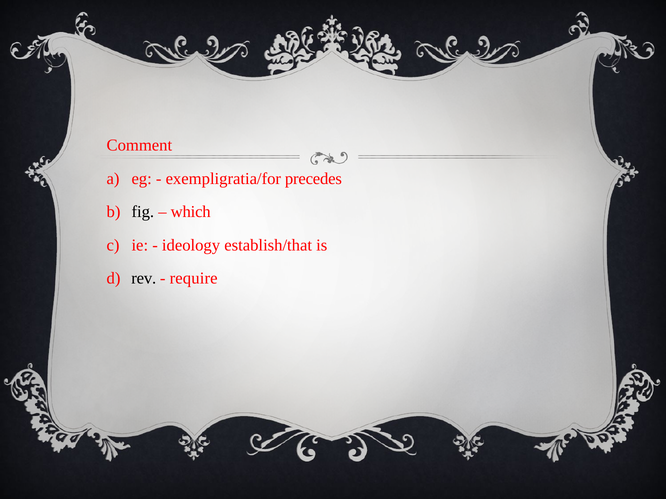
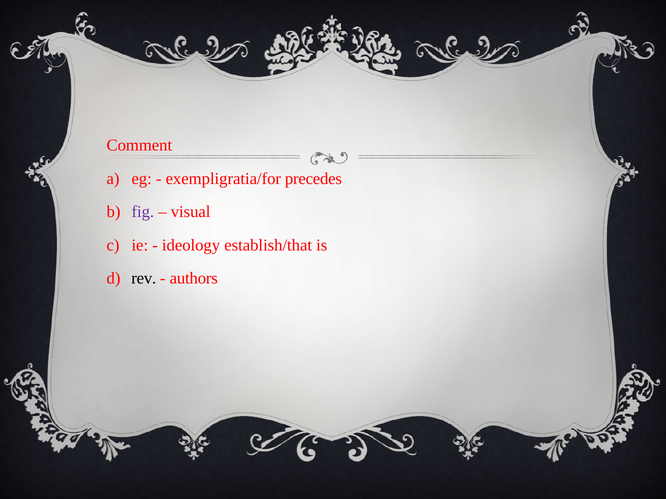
fig colour: black -> purple (143, 212)
which: which -> visual (191, 212)
require: require -> authors (194, 279)
